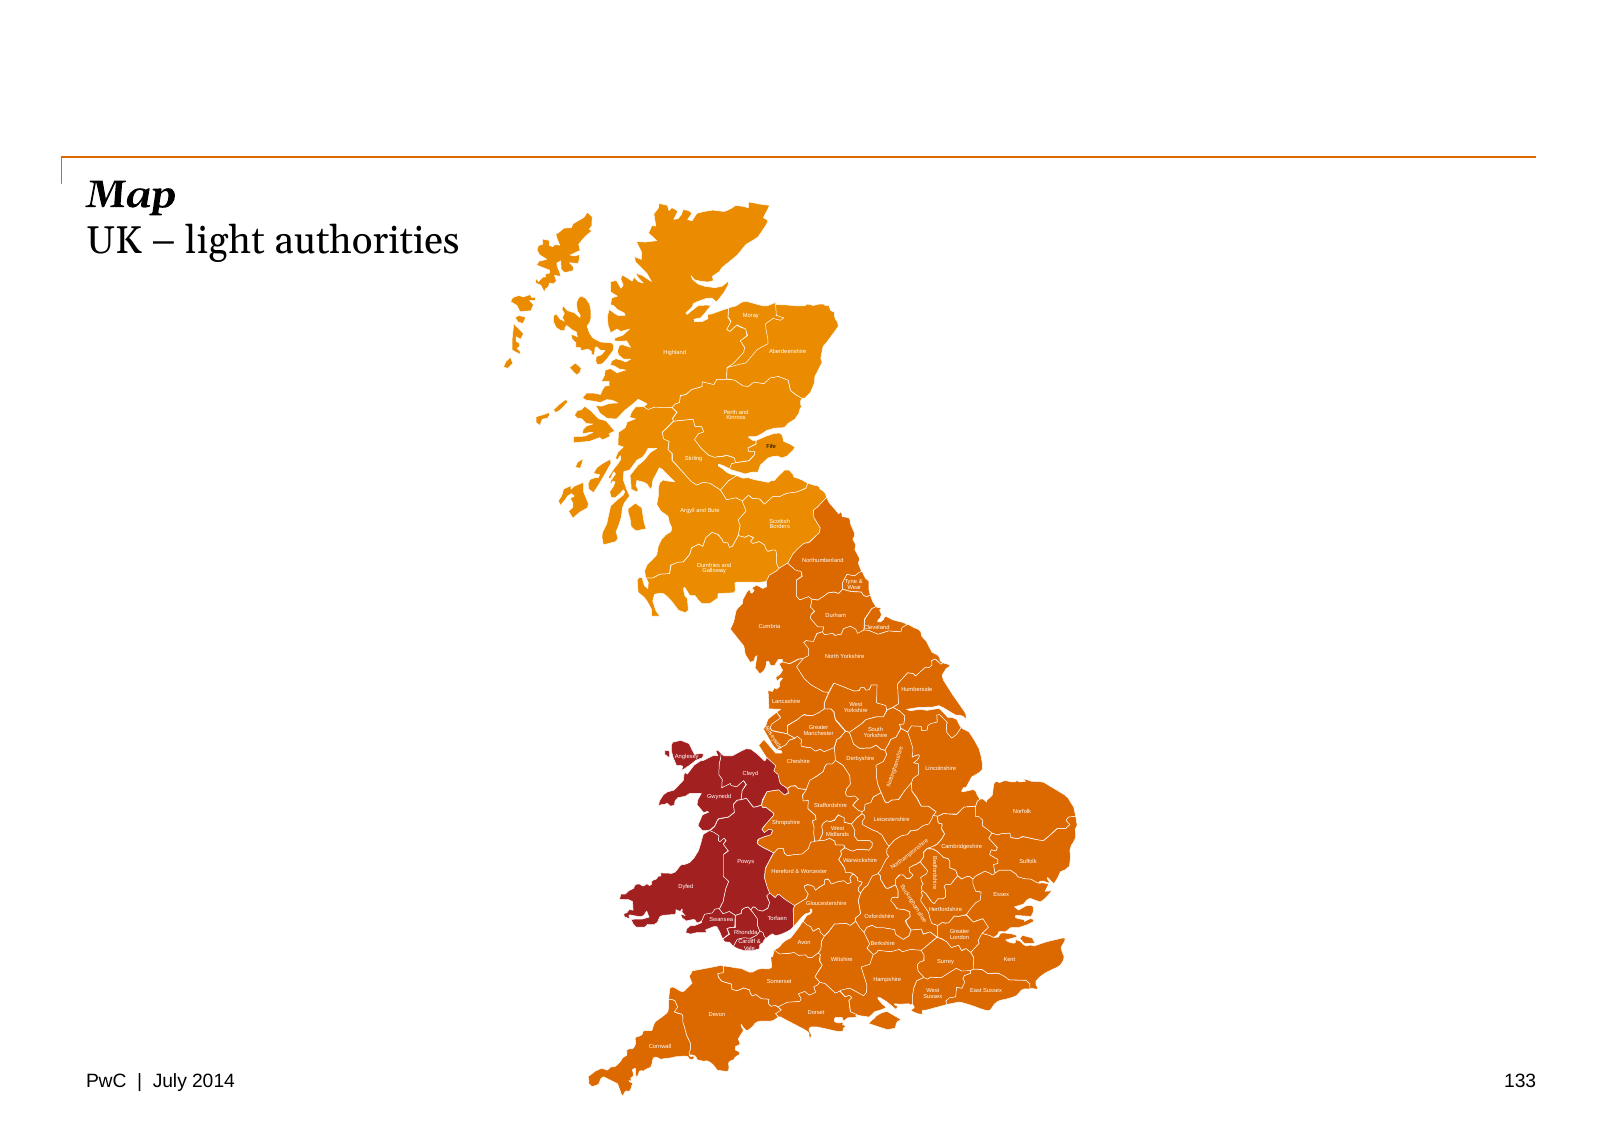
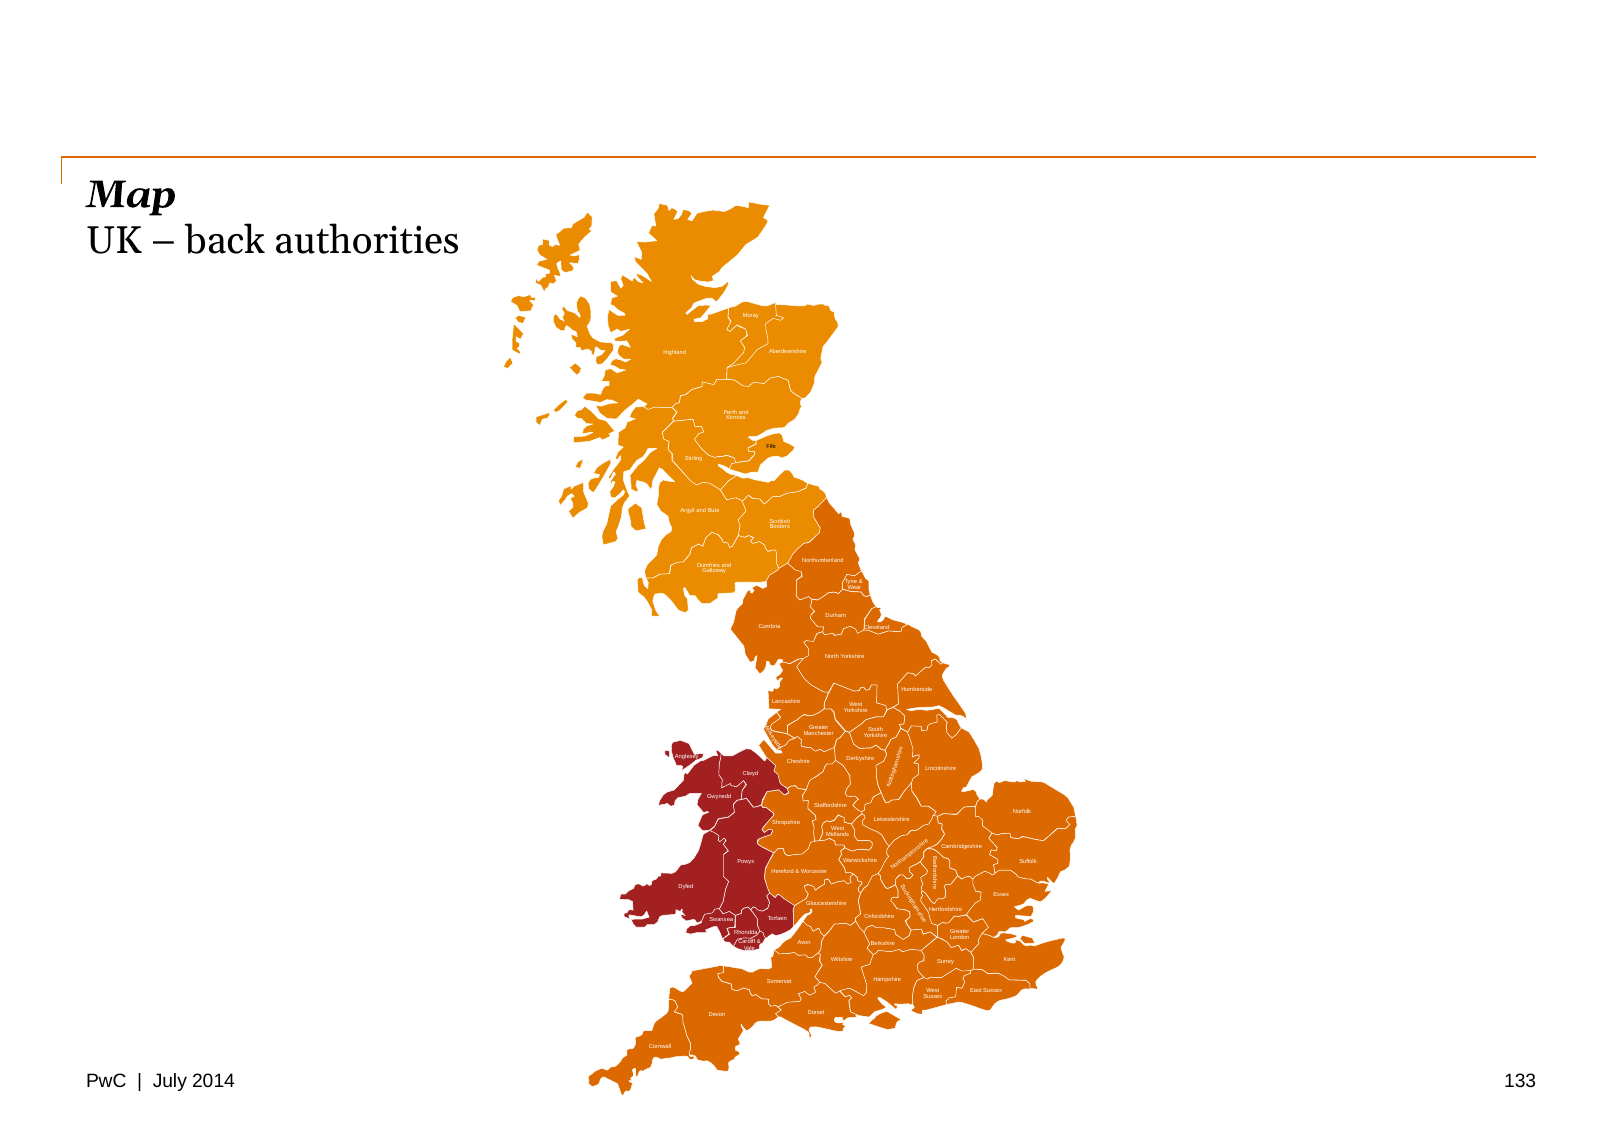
light: light -> back (225, 241)
